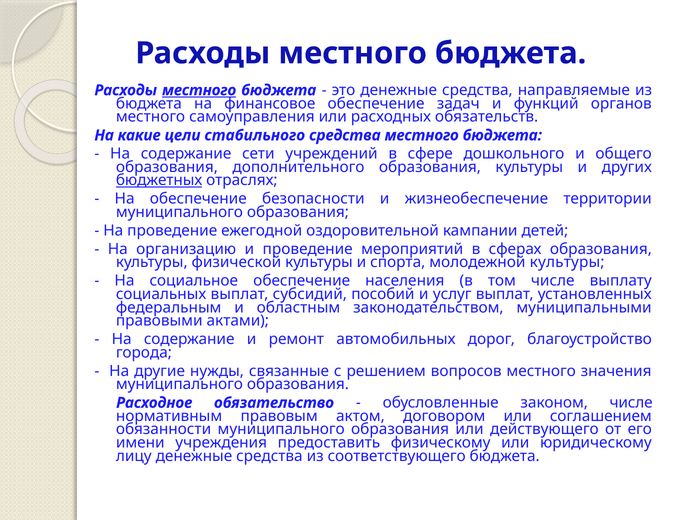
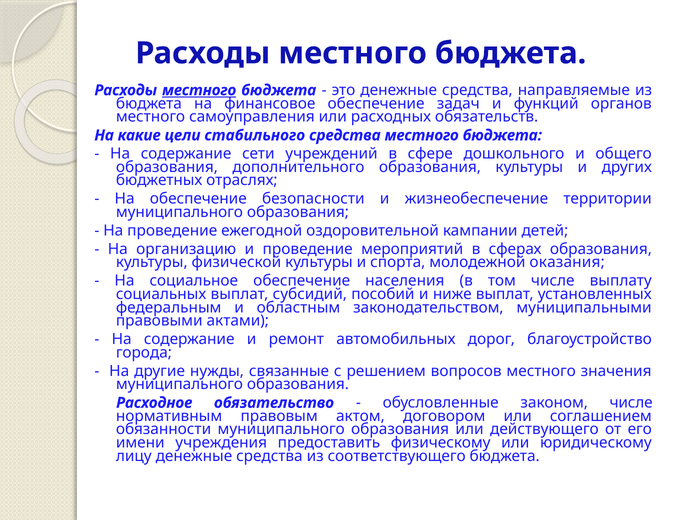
бюджетных underline: present -> none (159, 181)
молодежной культуры: культуры -> оказания (567, 263)
услуг: услуг -> ниже (452, 294)
